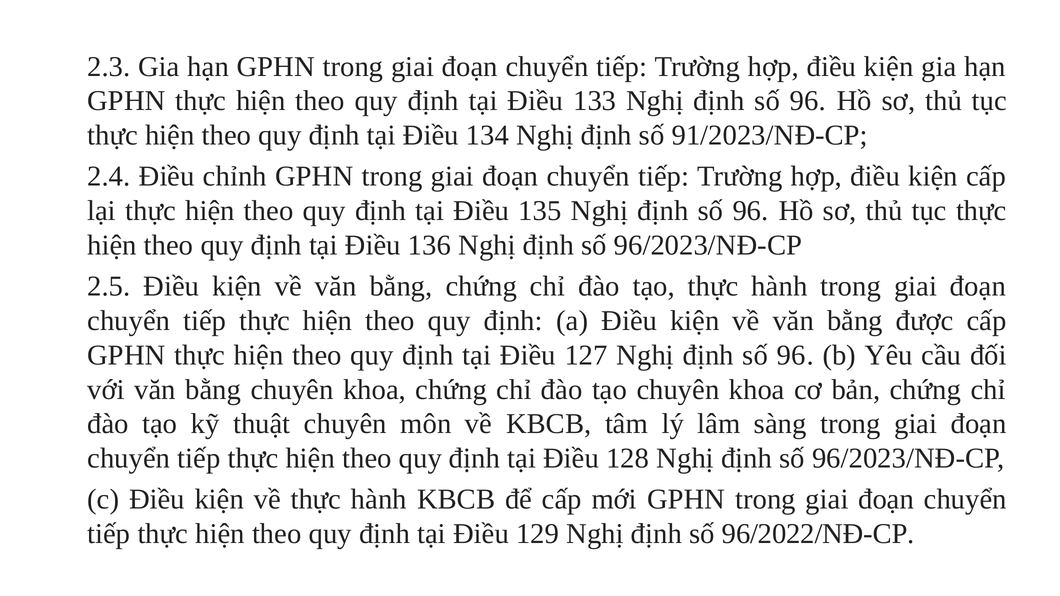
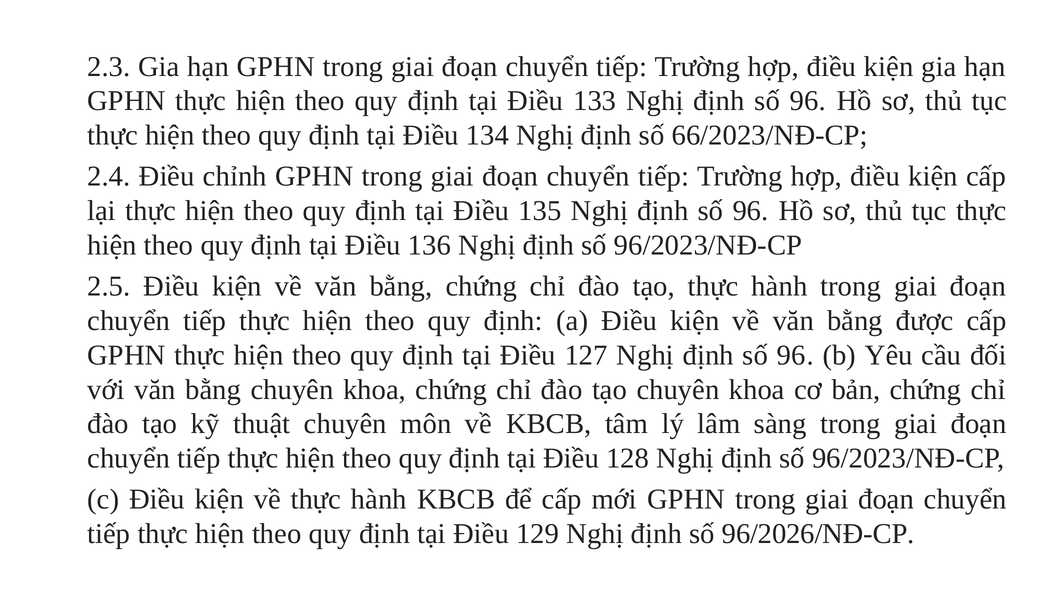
91/2023/NĐ-CP: 91/2023/NĐ-CP -> 66/2023/NĐ-CP (770, 135)
96/2022/NĐ-CP: 96/2022/NĐ-CP -> 96/2026/NĐ-CP (818, 534)
